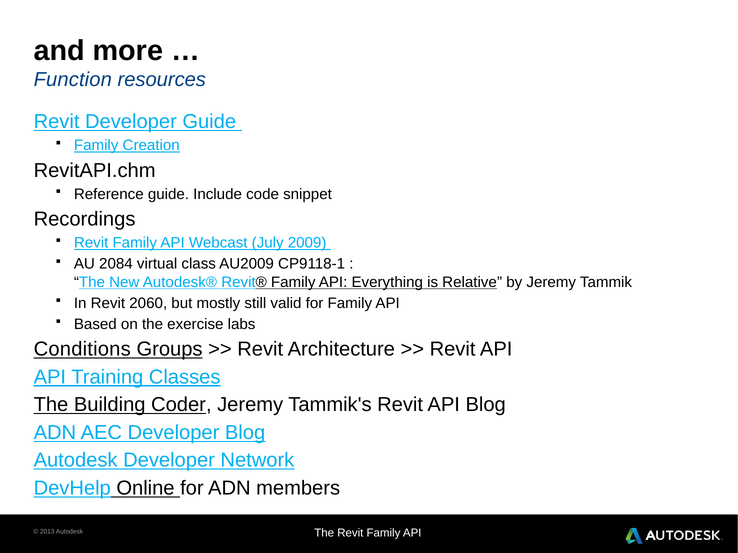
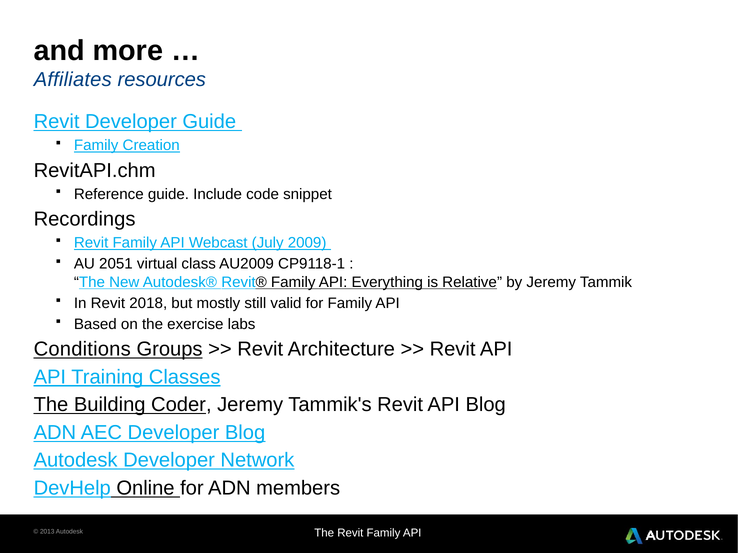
Function: Function -> Affiliates (73, 80)
2084: 2084 -> 2051 (116, 264)
2060: 2060 -> 2018 (148, 303)
